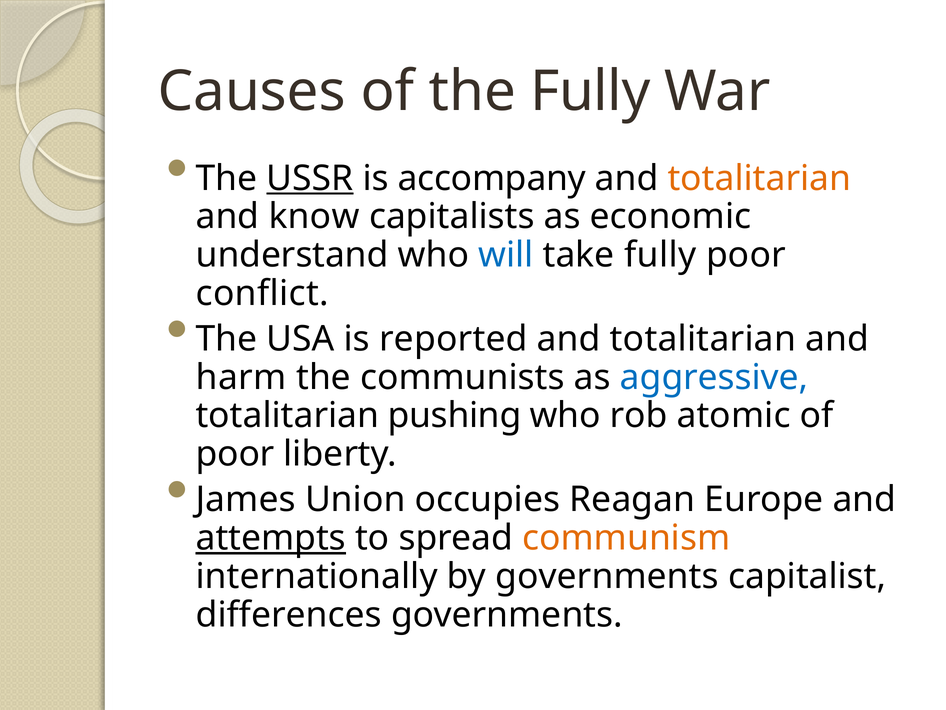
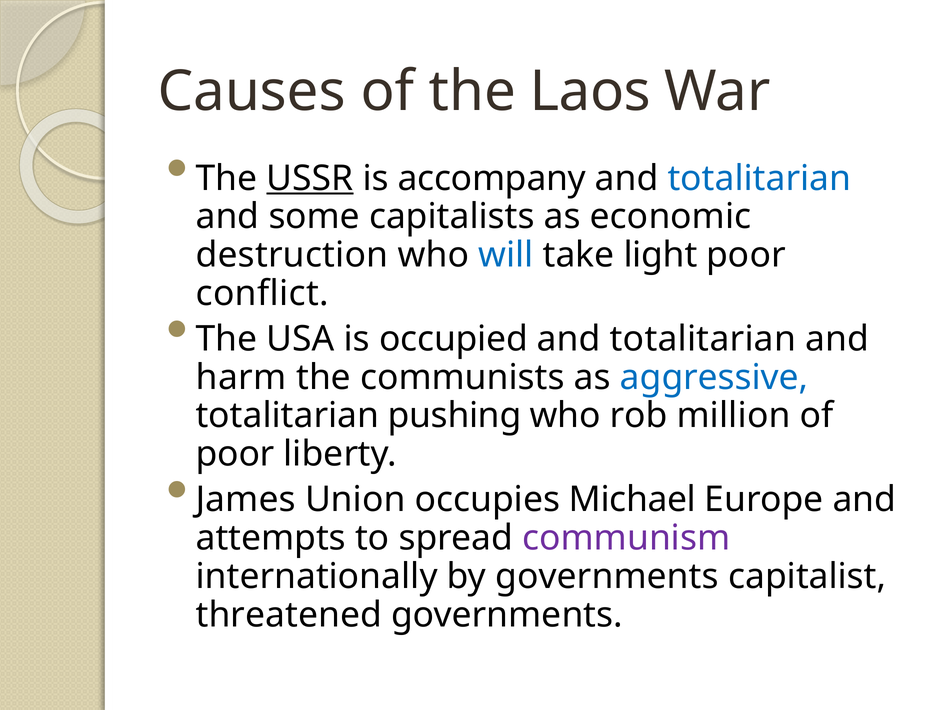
the Fully: Fully -> Laos (590, 91)
totalitarian colour: orange -> blue (759, 178)
know: know -> some (314, 217)
understand: understand -> destruction (292, 255)
take fully: fully -> light (660, 255)
reported: reported -> occupied (454, 339)
atomic: atomic -> million (734, 415)
Reagan: Reagan -> Michael (632, 499)
attempts underline: present -> none (271, 538)
communism colour: orange -> purple (626, 538)
differences: differences -> threatened (289, 614)
